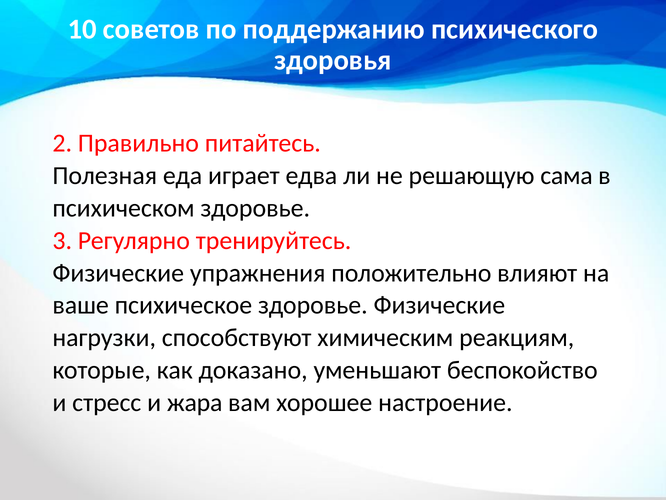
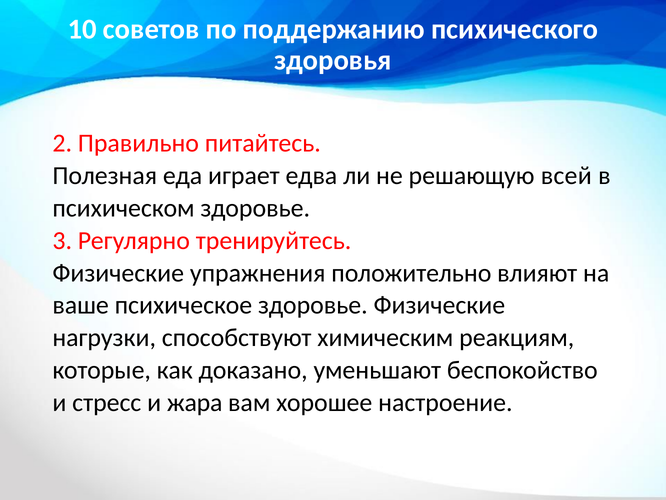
сама: сама -> всей (566, 176)
